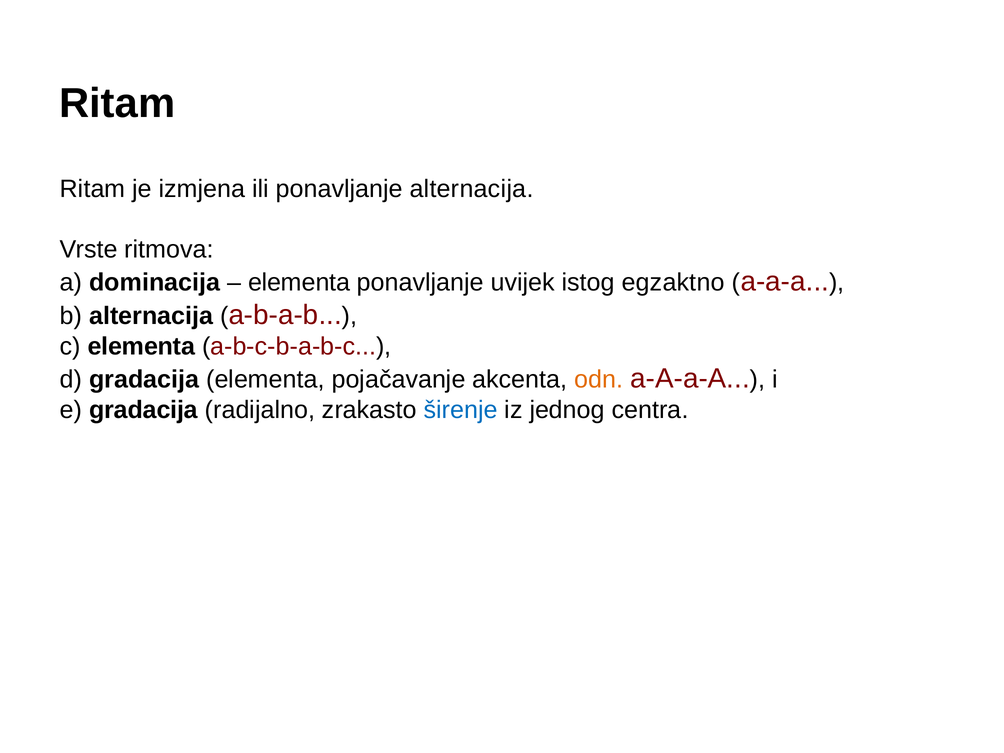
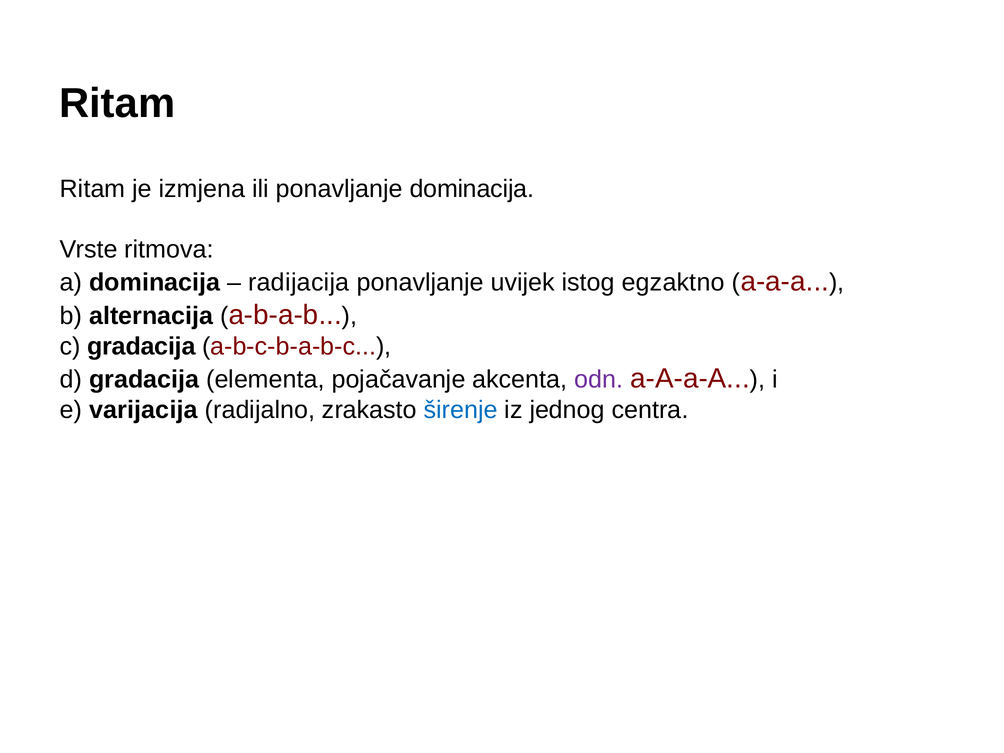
ponavljanje alternacija: alternacija -> dominacija (472, 189)
elementa: elementa -> radijacija (299, 282)
c elementa: elementa -> gradacija (141, 346)
odn colour: orange -> purple (599, 379)
e gradacija: gradacija -> varijacija (143, 410)
